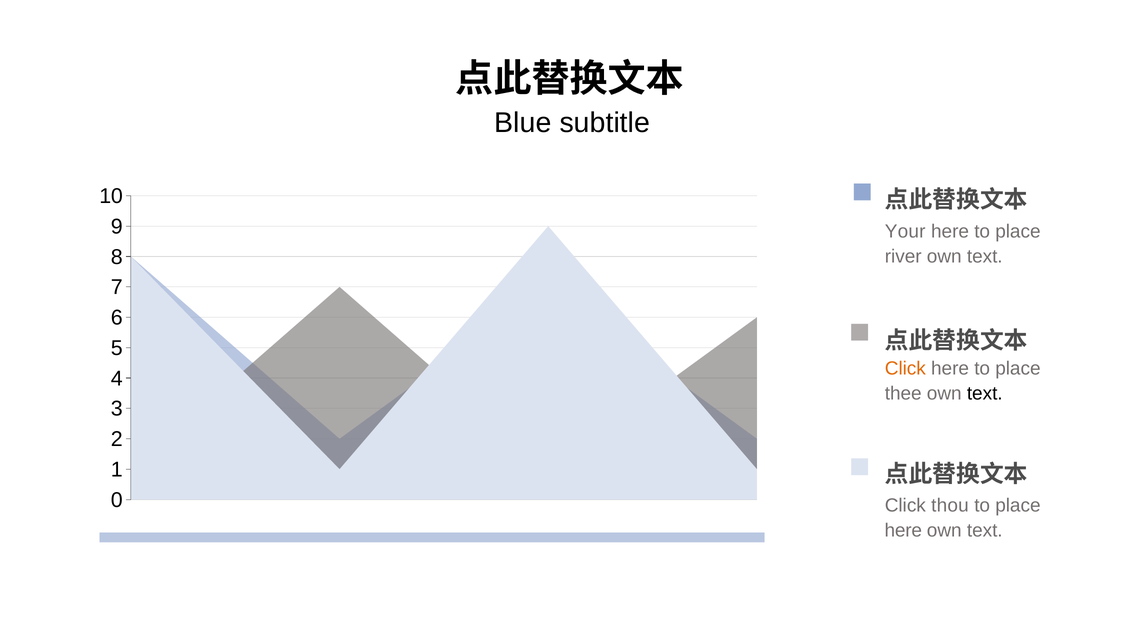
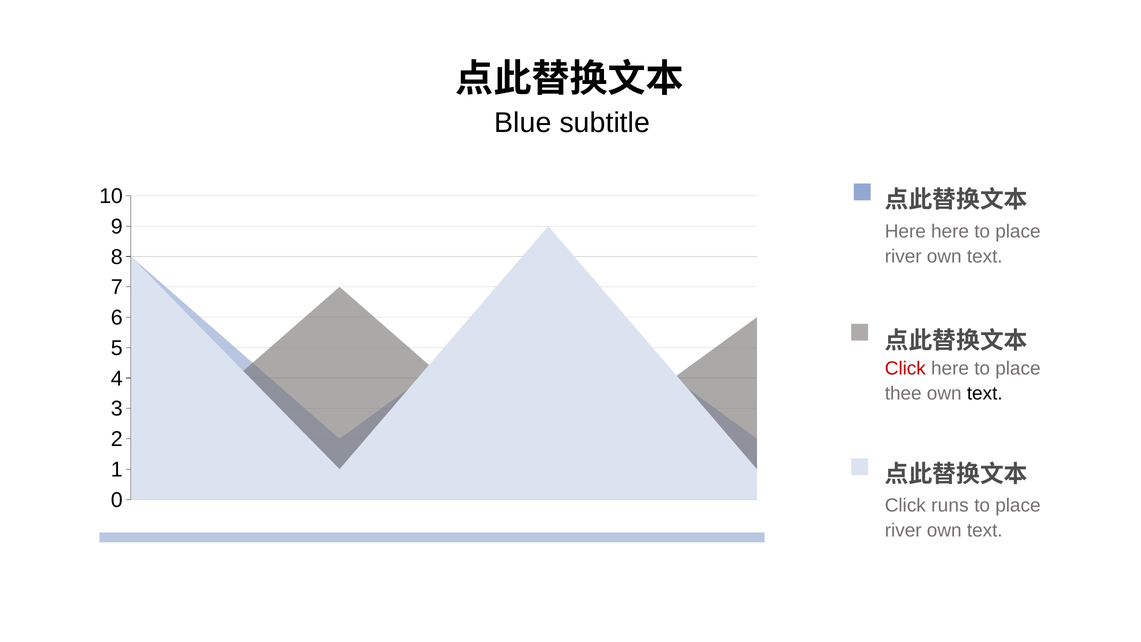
Your: Your -> Here (905, 231)
Click colour: orange -> red (905, 368)
thou: thou -> runs (950, 505)
here: here -> river (903, 531)
